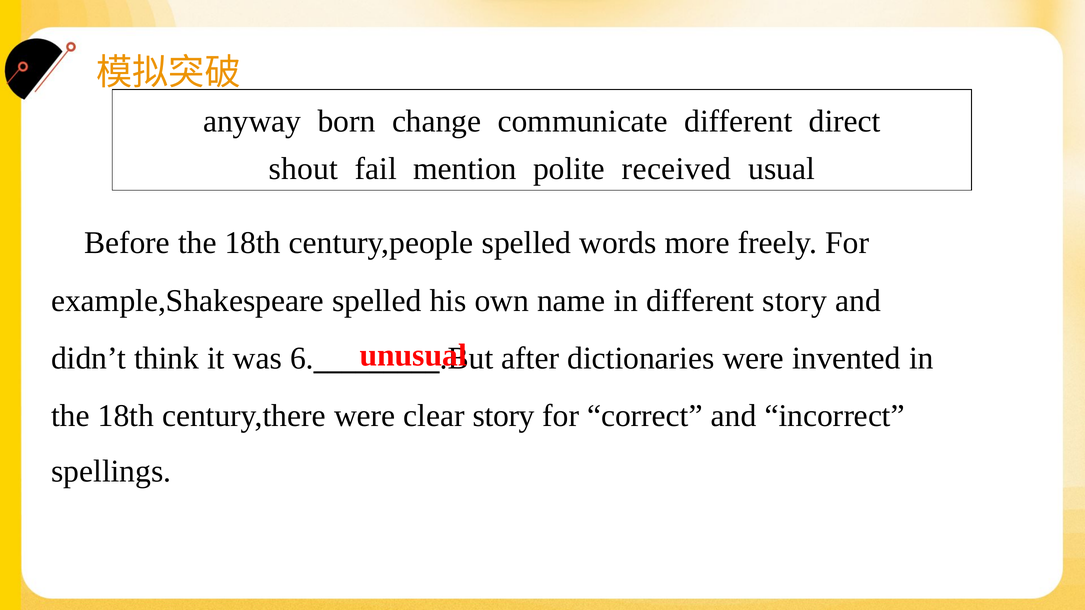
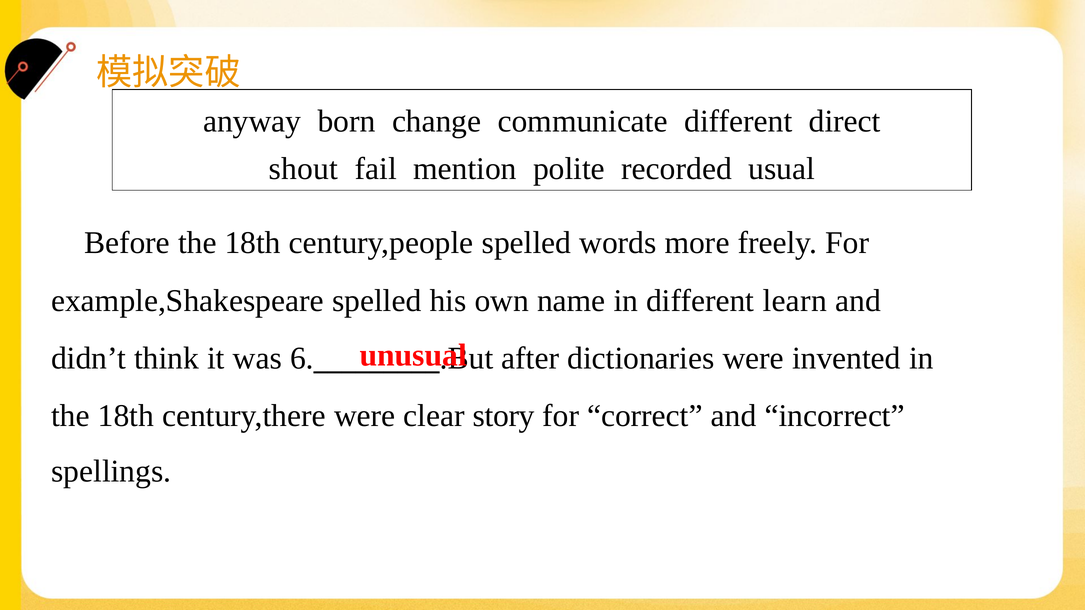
received: received -> recorded (677, 169)
different story: story -> learn (795, 301)
